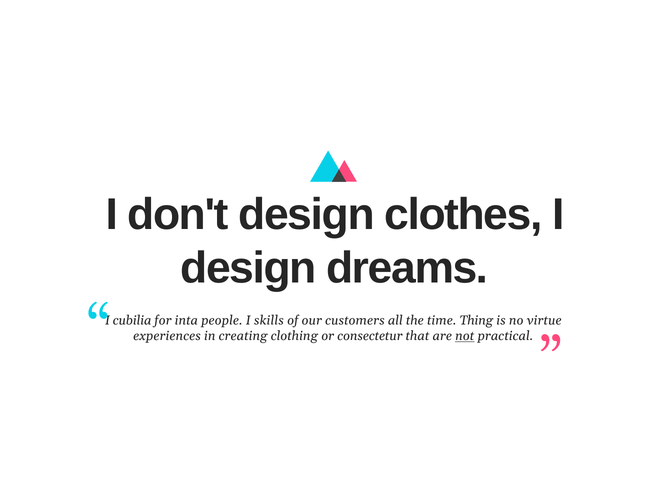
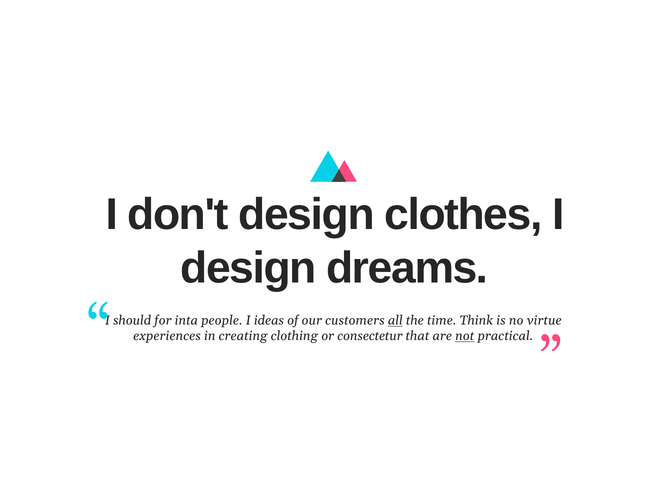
cubilia: cubilia -> should (132, 321)
skills: skills -> ideas (269, 321)
all underline: none -> present (395, 321)
Thing: Thing -> Think (476, 321)
